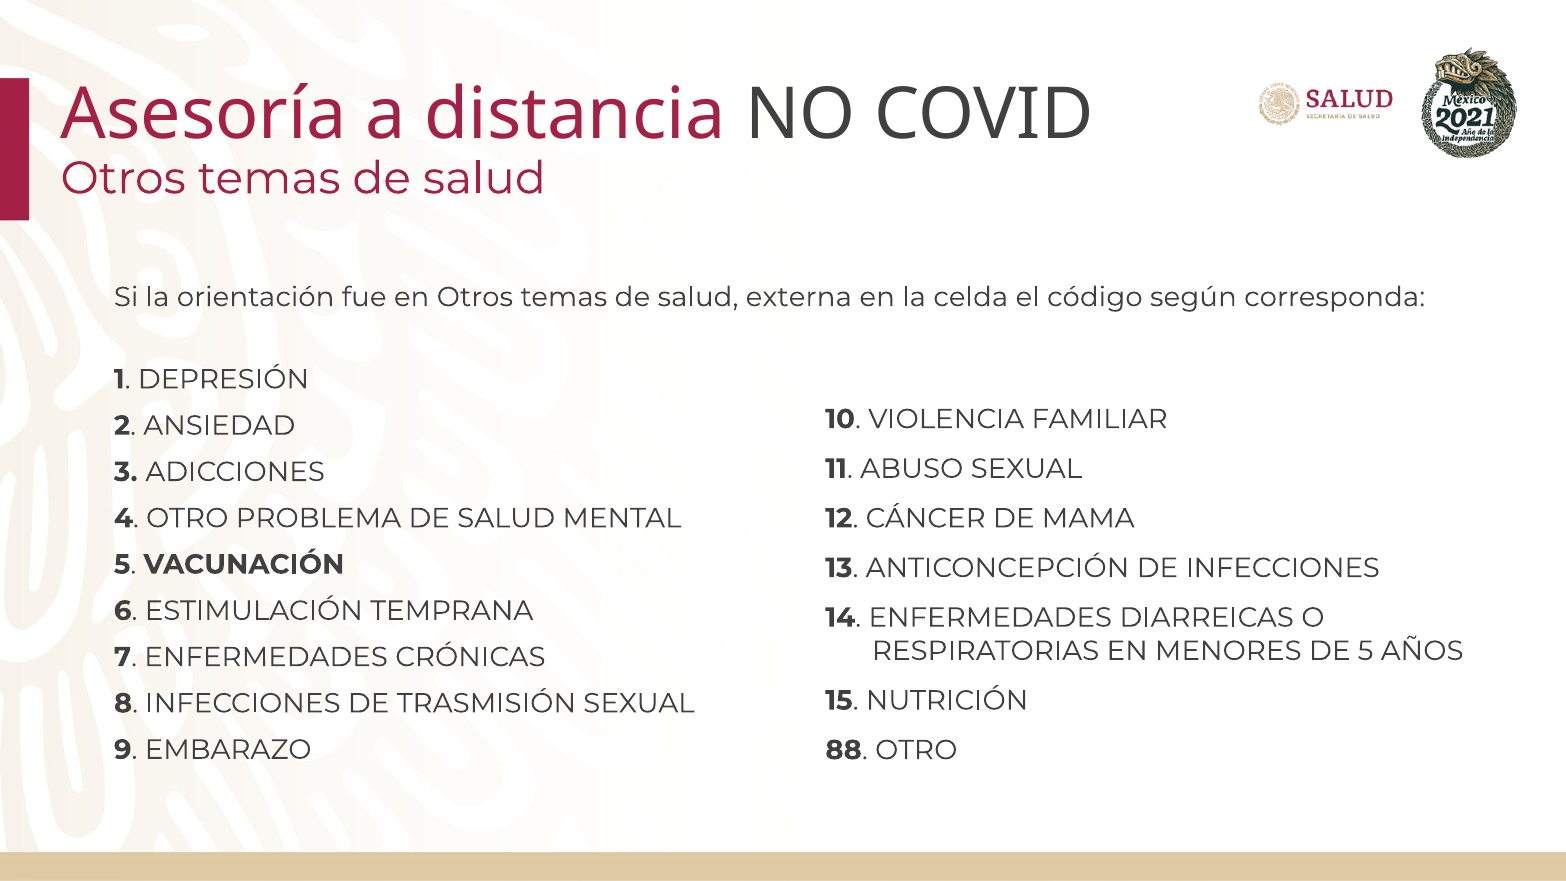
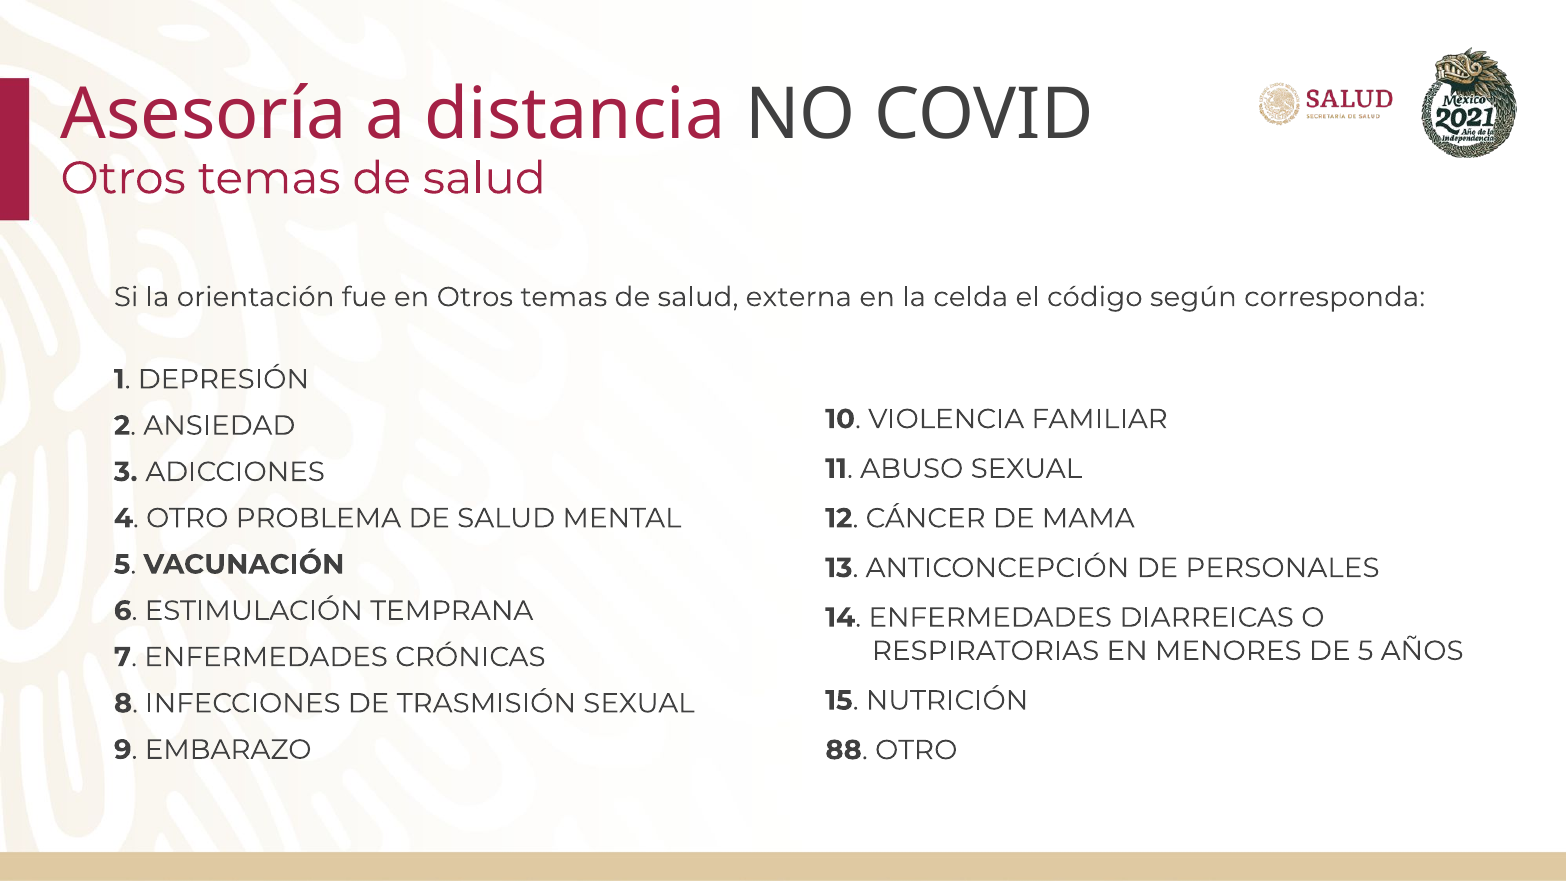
DE INFECCIONES: INFECCIONES -> PERSONALES (1282, 568)
